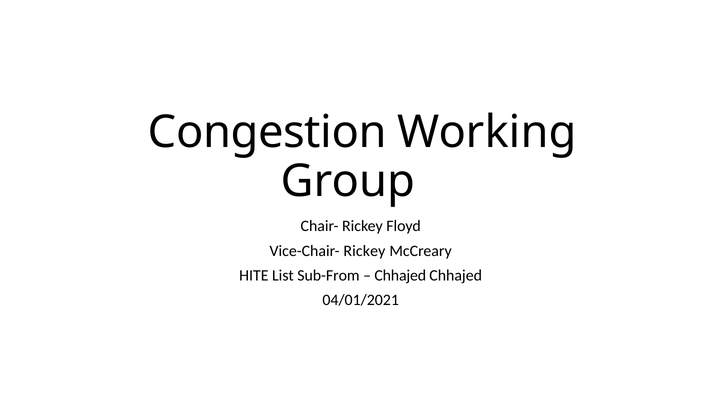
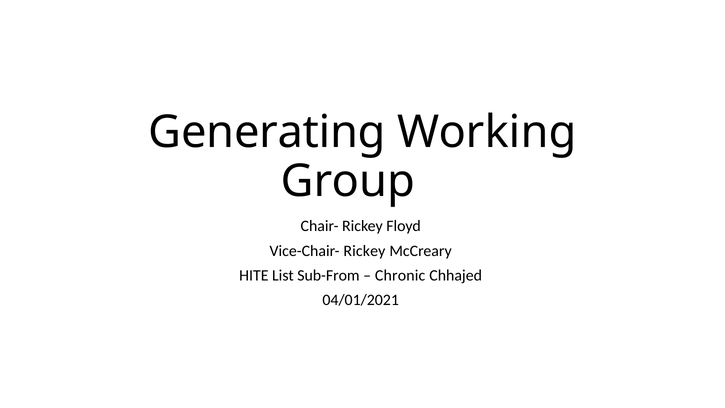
Congestion: Congestion -> Generating (267, 132)
Chhajed: Chhajed -> Chronic (400, 275)
